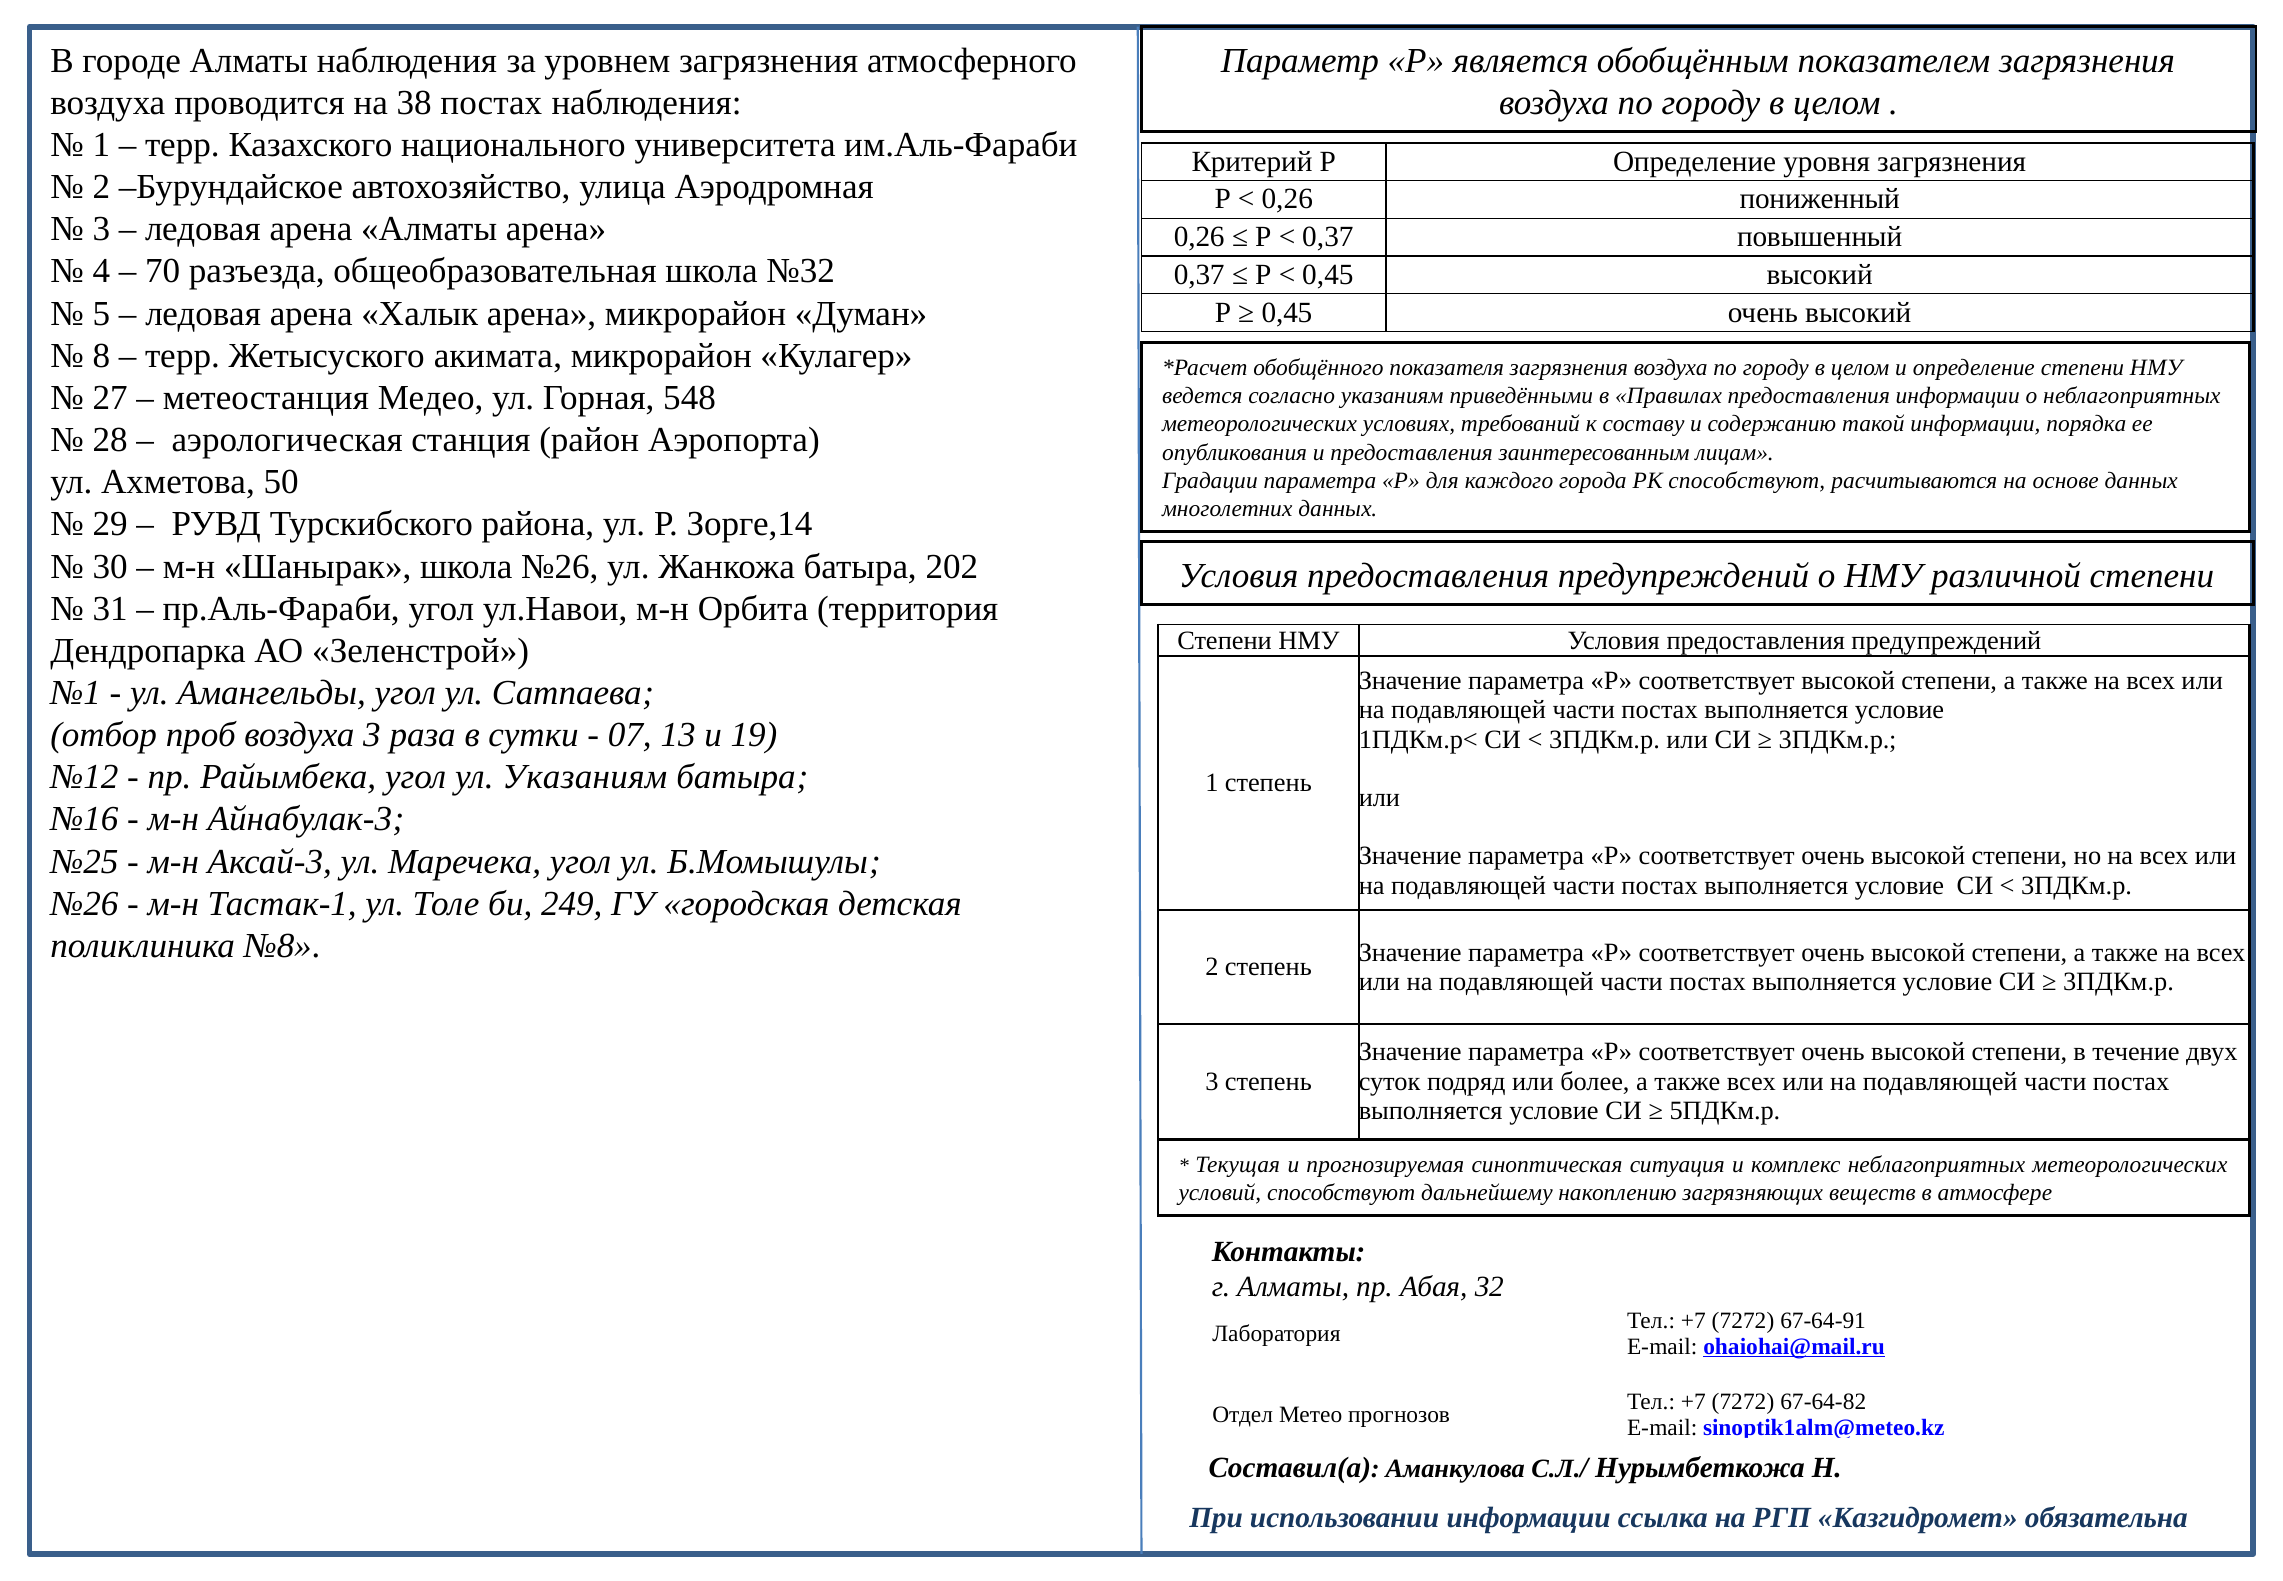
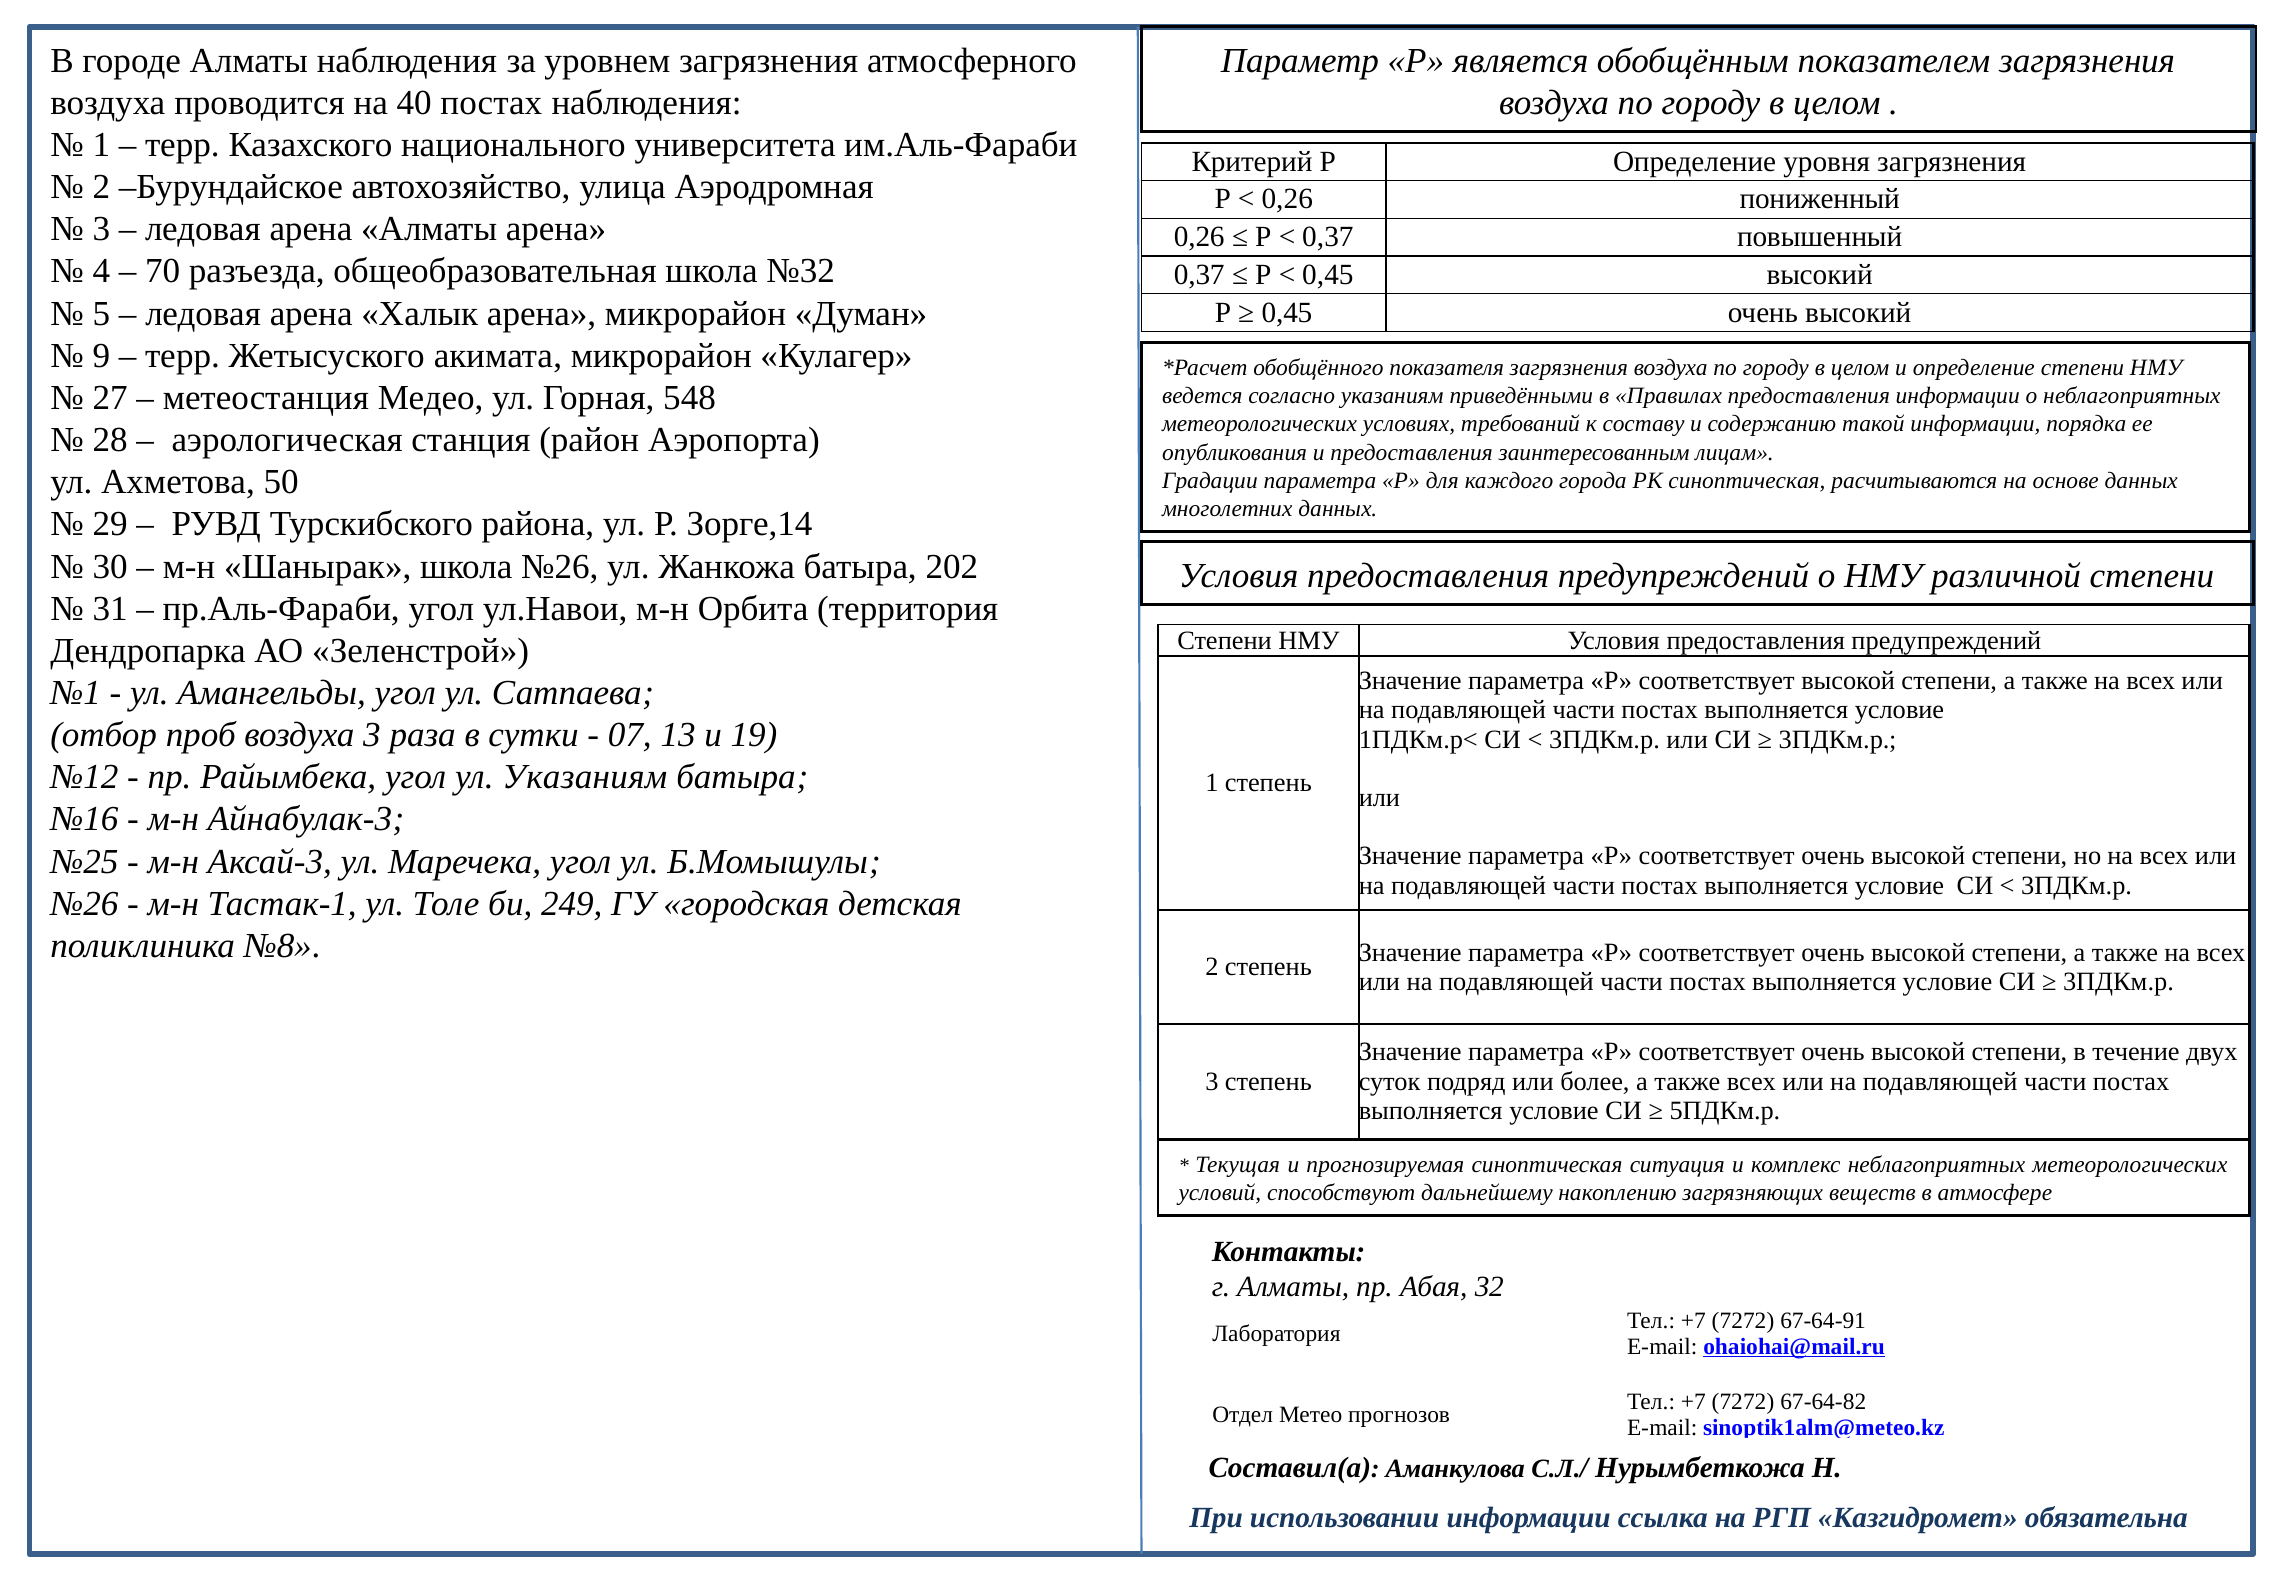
38: 38 -> 40 (414, 103)
8: 8 -> 9 (101, 356)
РК способствуют: способствуют -> синоптическая (1747, 480)
